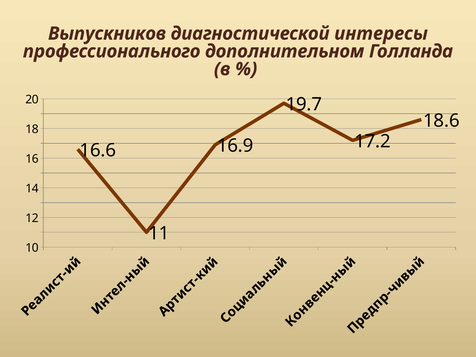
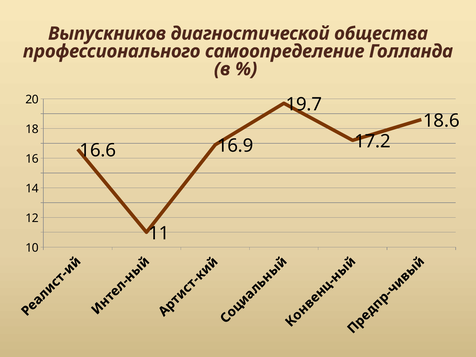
интересы: интересы -> общества (381, 34)
дополнительном: дополнительном -> самоопределение (285, 51)
